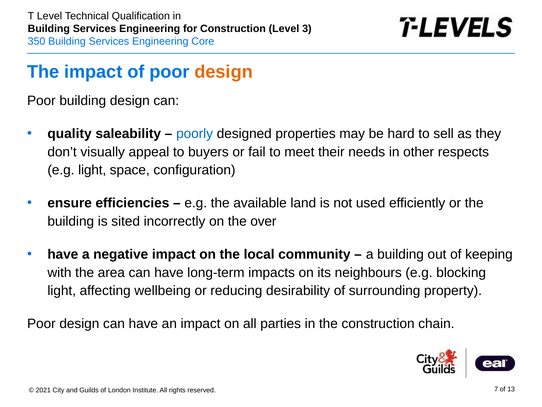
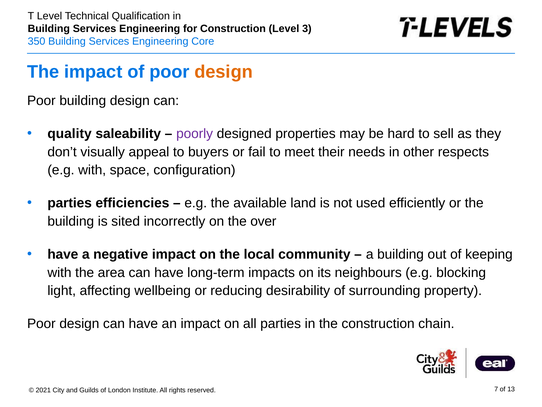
poorly colour: blue -> purple (195, 134)
e.g light: light -> with (92, 170)
ensure: ensure -> parties (70, 203)
